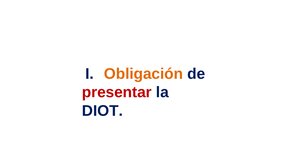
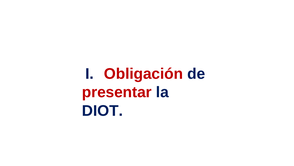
Obligación colour: orange -> red (143, 74)
